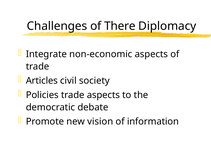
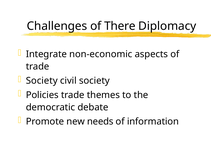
Articles: Articles -> Society (42, 81)
trade aspects: aspects -> themes (103, 95)
vision: vision -> needs (100, 122)
